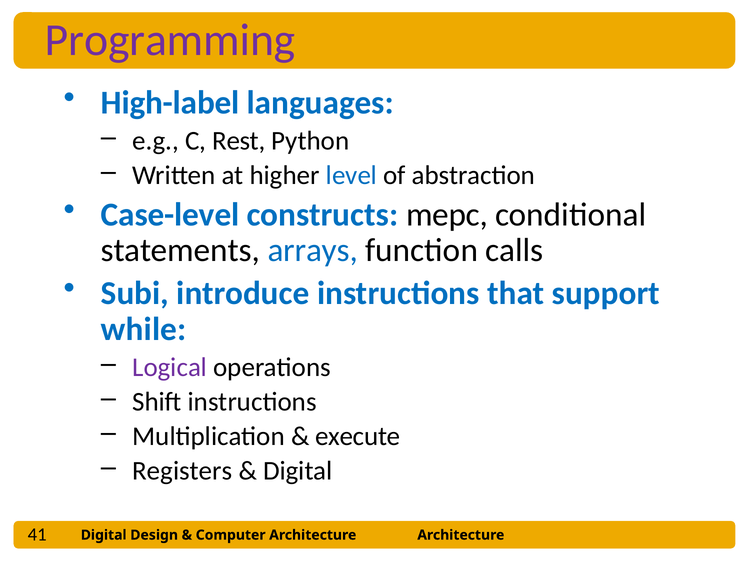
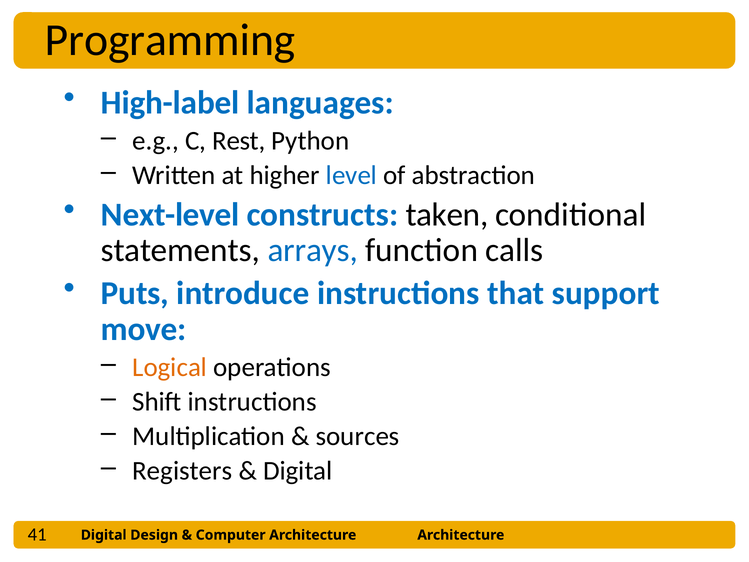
Programming colour: purple -> black (170, 40)
Case-level: Case-level -> Next-level (170, 214)
mepc: mepc -> taken (447, 214)
Subi: Subi -> Puts (135, 293)
while: while -> move (144, 329)
Logical colour: purple -> orange (170, 367)
execute: execute -> sources (358, 436)
